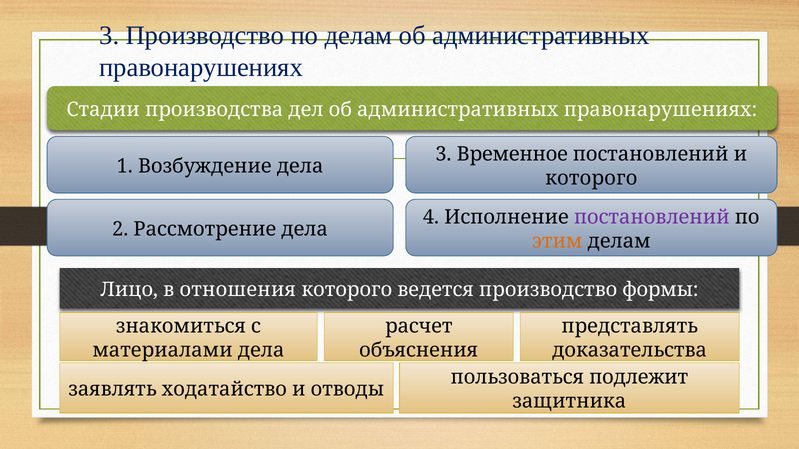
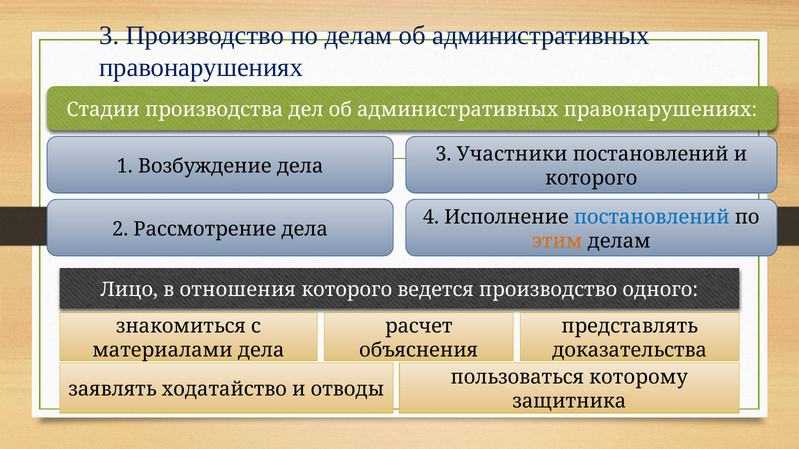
Временное: Временное -> Участники (512, 154)
постановлений colour: purple -> blue (652, 217)
формы: формы -> одного (660, 290)
подлежит: подлежит -> которому (639, 378)
